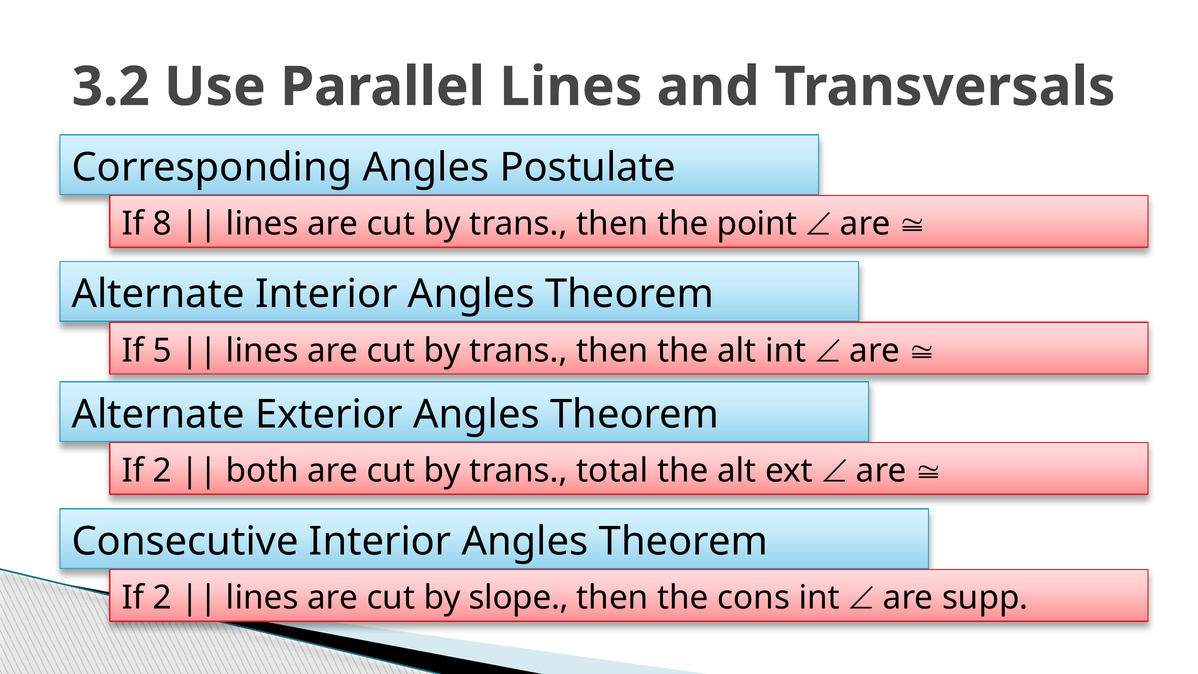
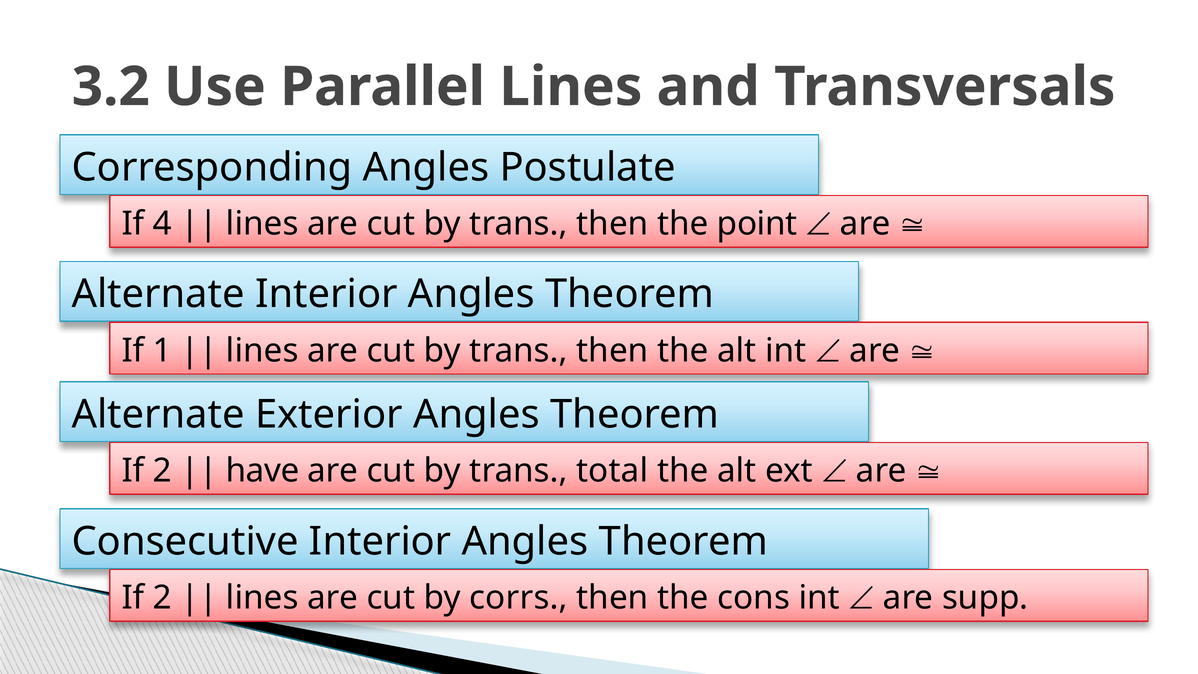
8: 8 -> 4 (162, 224)
5: 5 -> 1 (162, 350)
both: both -> have (262, 471)
slope: slope -> corrs (518, 598)
